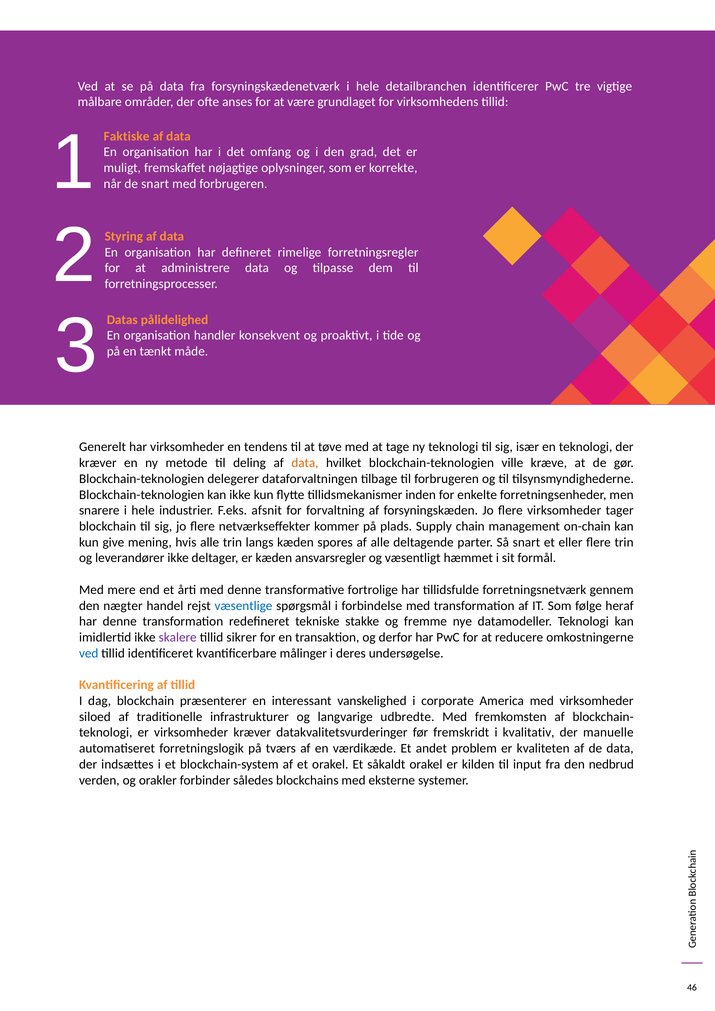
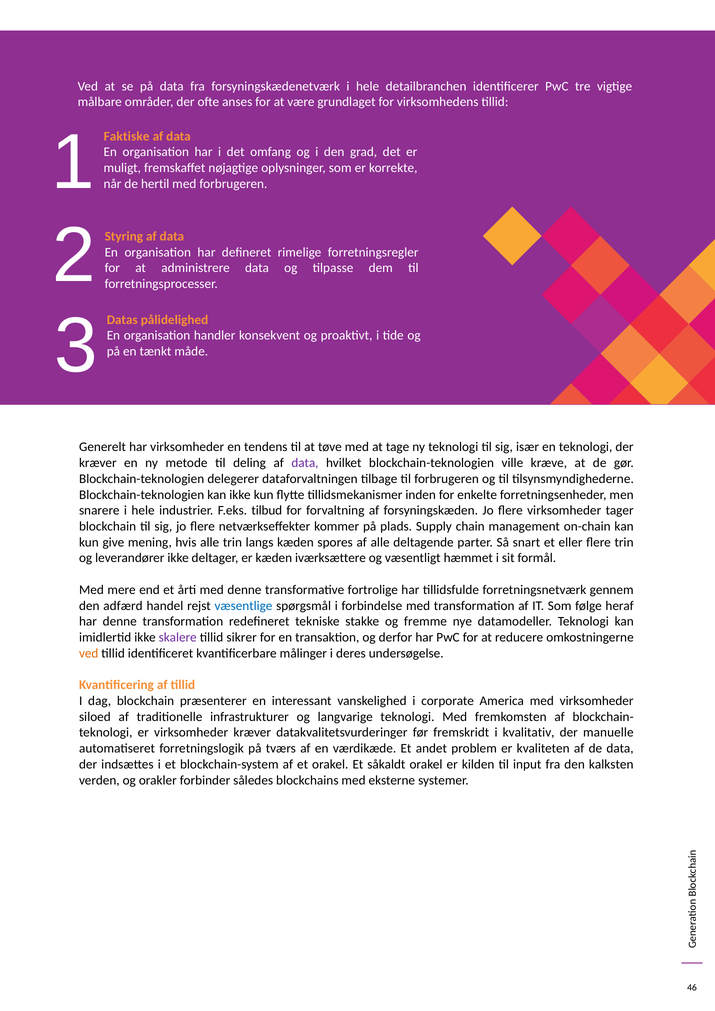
de snart: snart -> hertil (155, 184)
data colour: orange -> purple (305, 463)
afsnit: afsnit -> tilbud (267, 511)
ansvarsregler: ansvarsregler -> iværksættere (330, 558)
nægter: nægter -> adfærd (123, 606)
ved colour: blue -> orange (89, 653)
langvarige udbredte: udbredte -> teknologi (407, 717)
nedbrud: nedbrud -> kalksten (611, 765)
